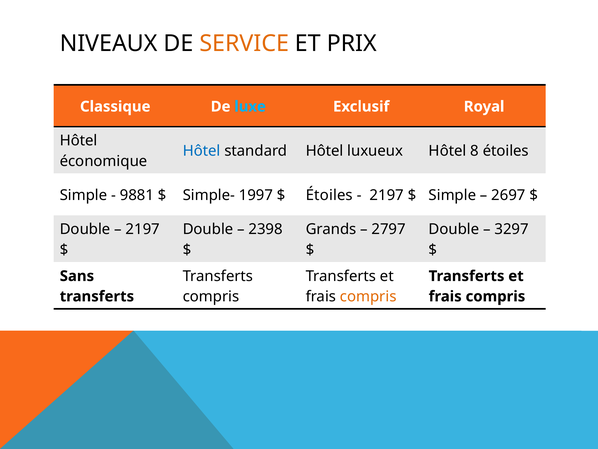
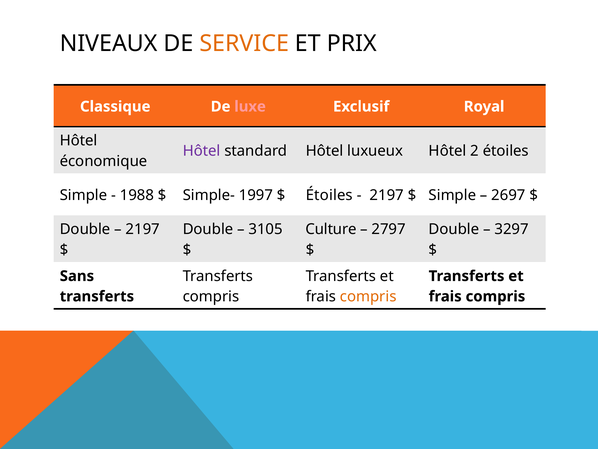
luxe colour: light blue -> pink (250, 106)
Hôtel colour: blue -> purple (202, 151)
8: 8 -> 2 (475, 151)
9881: 9881 -> 1988 (137, 195)
2398: 2398 -> 3105 (266, 229)
Grands: Grands -> Culture (331, 229)
